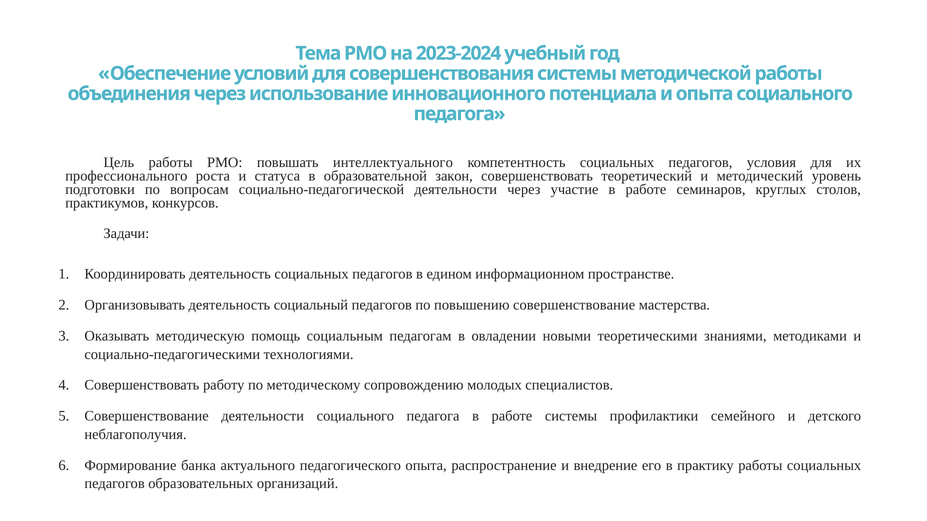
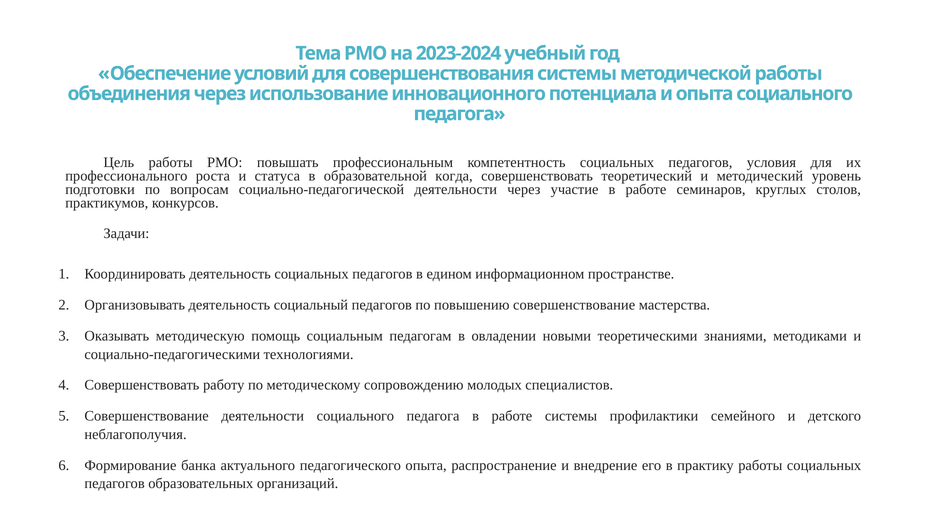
интеллектуального: интеллектуального -> профессиональным (393, 163)
закон: закон -> когда (454, 176)
